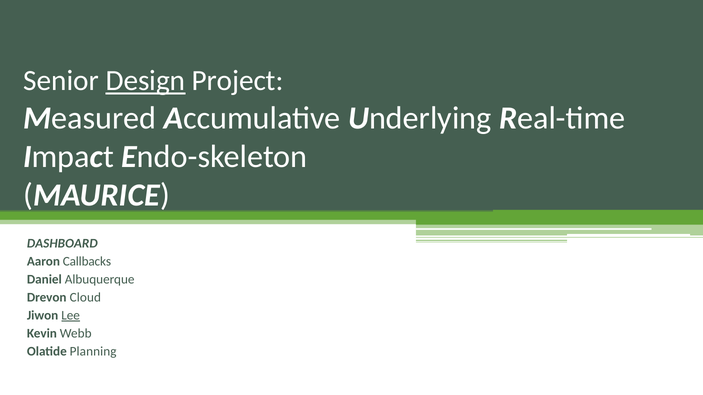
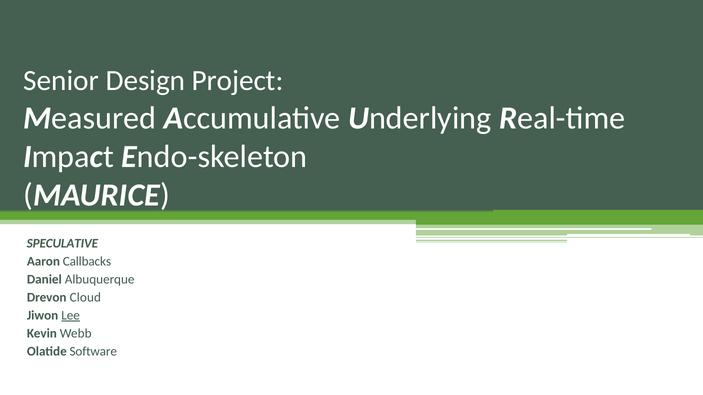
Design underline: present -> none (145, 81)
DASHBOARD: DASHBOARD -> SPECULATIVE (62, 244)
Planning: Planning -> Software (93, 352)
